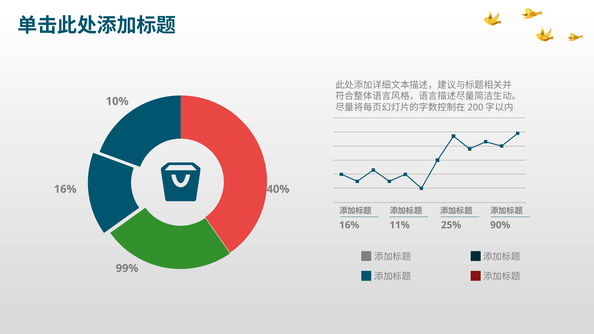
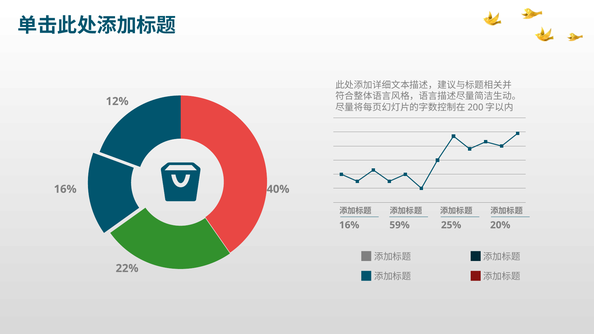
10%: 10% -> 12% (117, 101)
11%: 11% -> 59% (400, 225)
90%: 90% -> 20% (500, 225)
99%: 99% -> 22% (127, 268)
